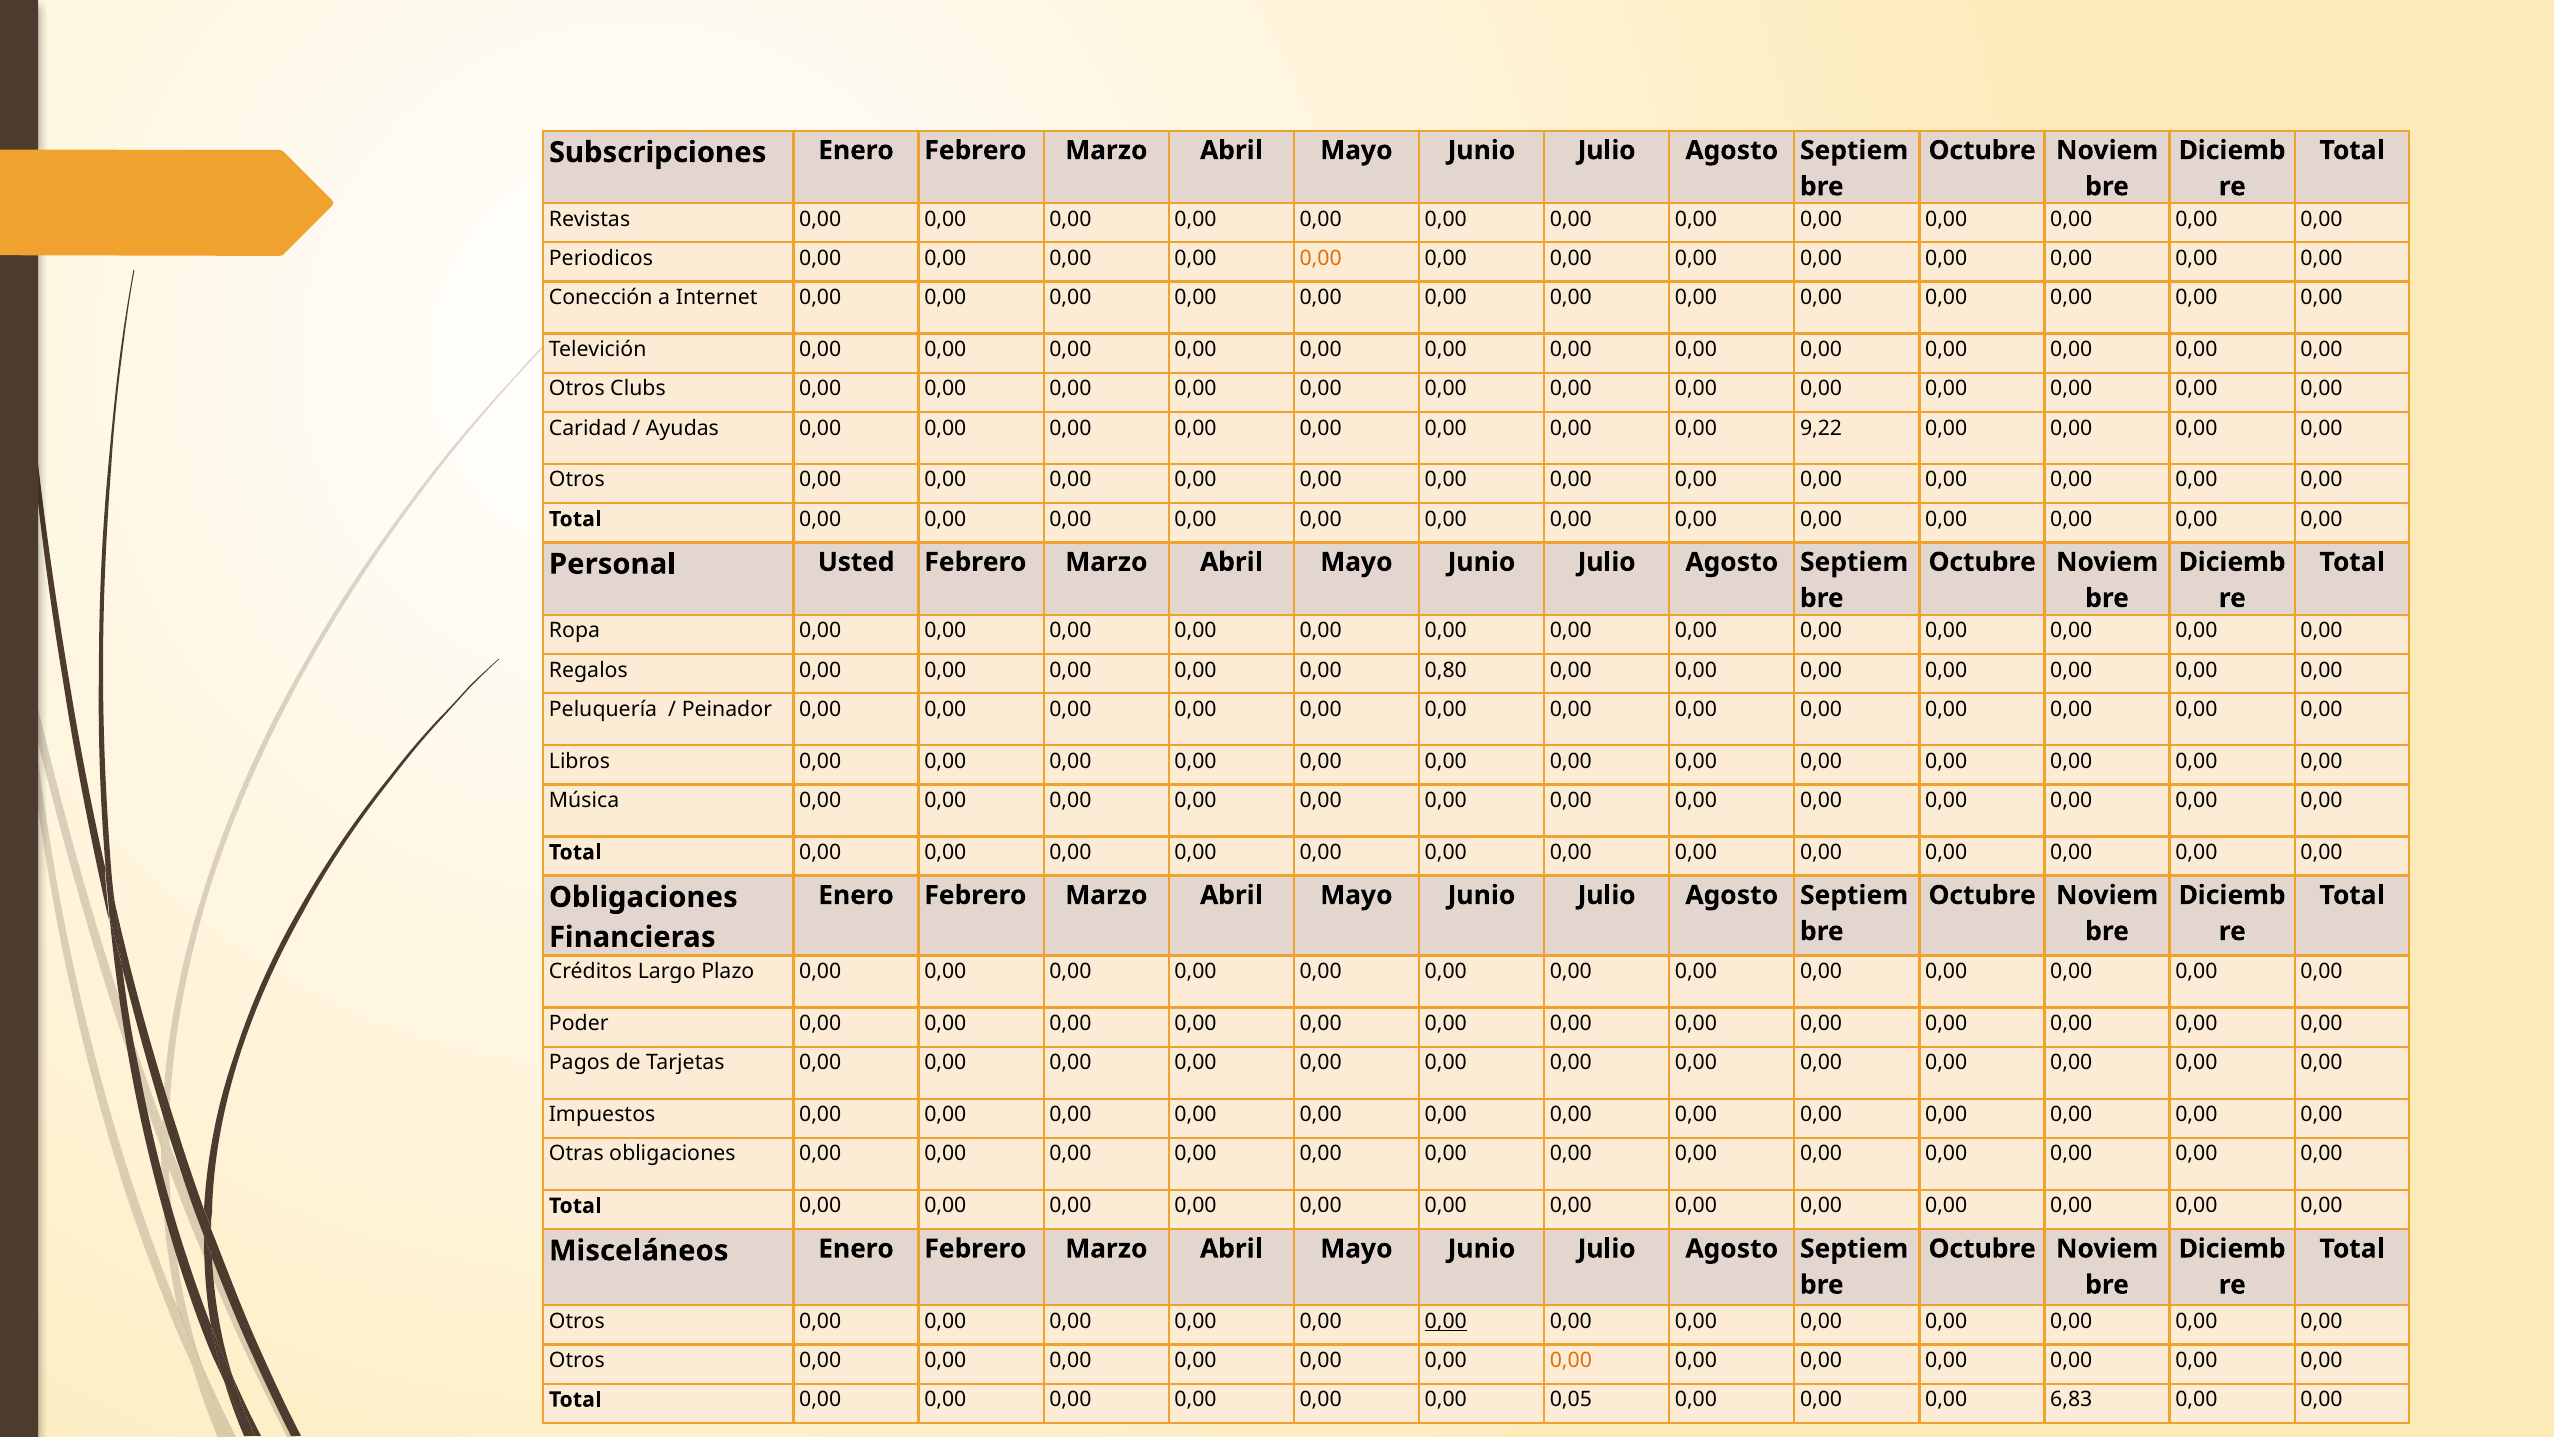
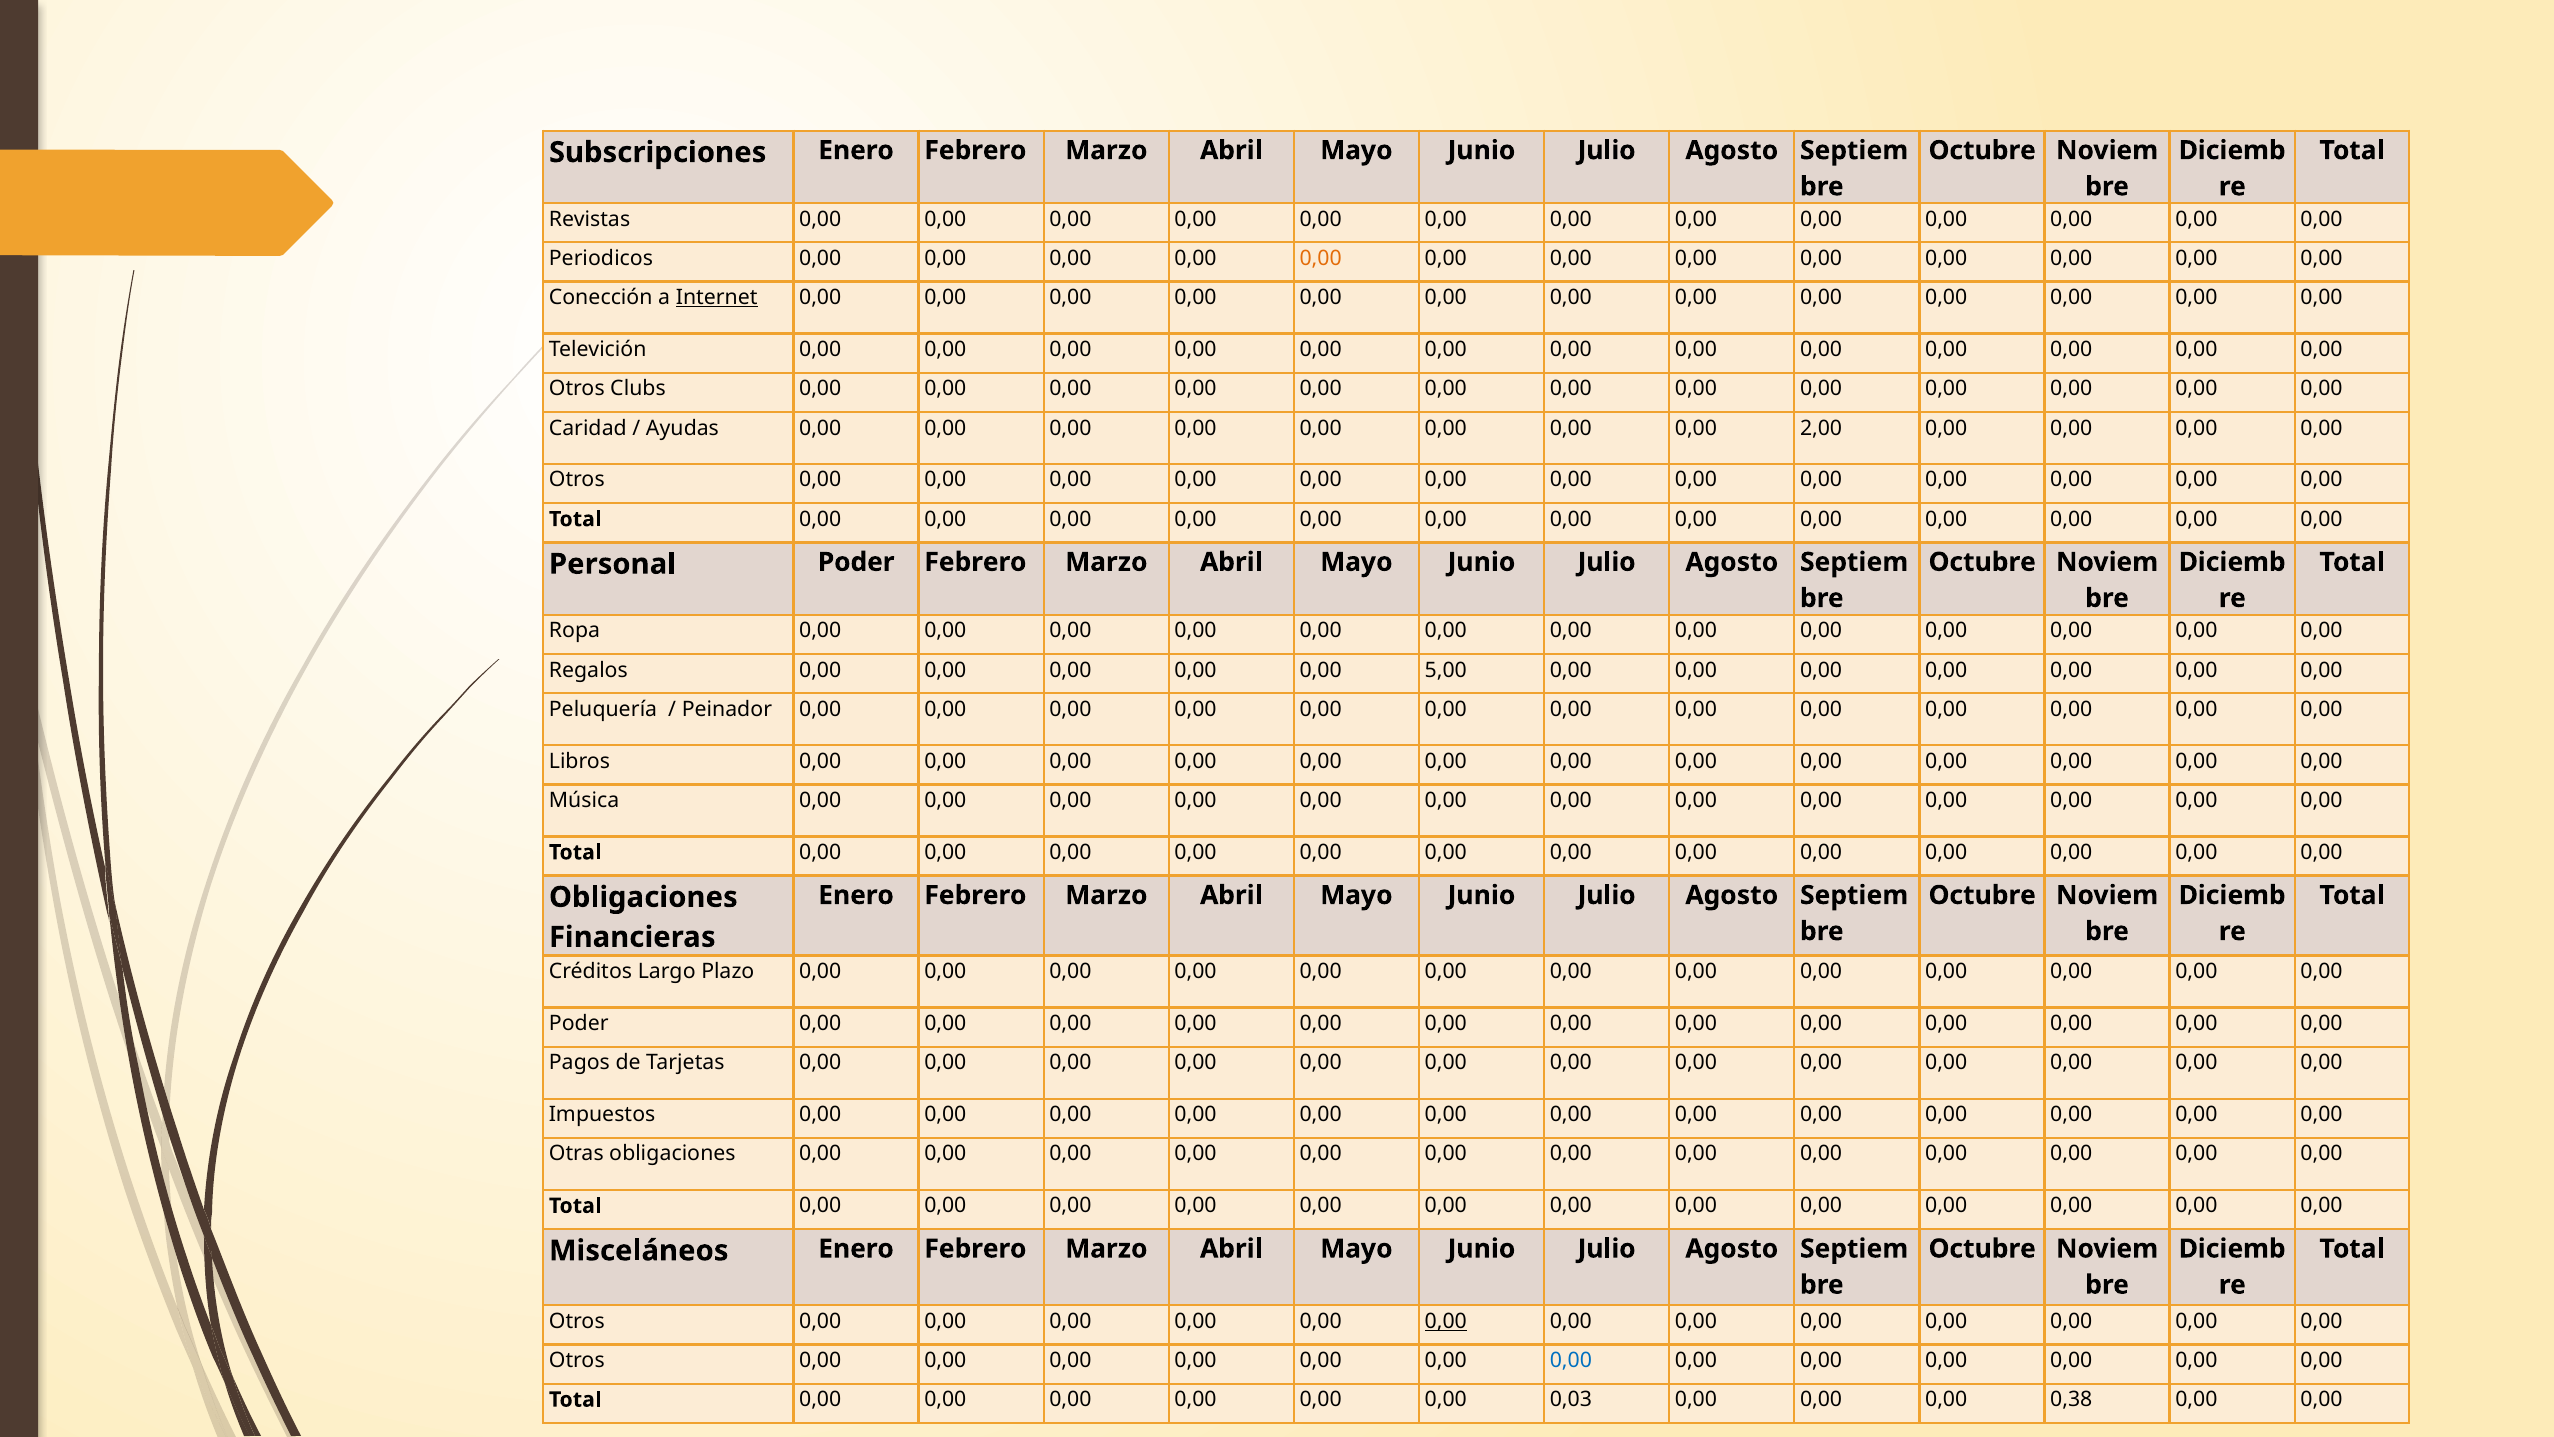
Internet underline: none -> present (717, 297)
9,22: 9,22 -> 2,00 (1821, 428)
Personal Usted: Usted -> Poder (856, 562)
0,80: 0,80 -> 5,00 (1446, 670)
0,00 colour: orange -> blue (1571, 1360)
0,05: 0,05 -> 0,03 (1571, 1399)
6,83: 6,83 -> 0,38 (2071, 1399)
